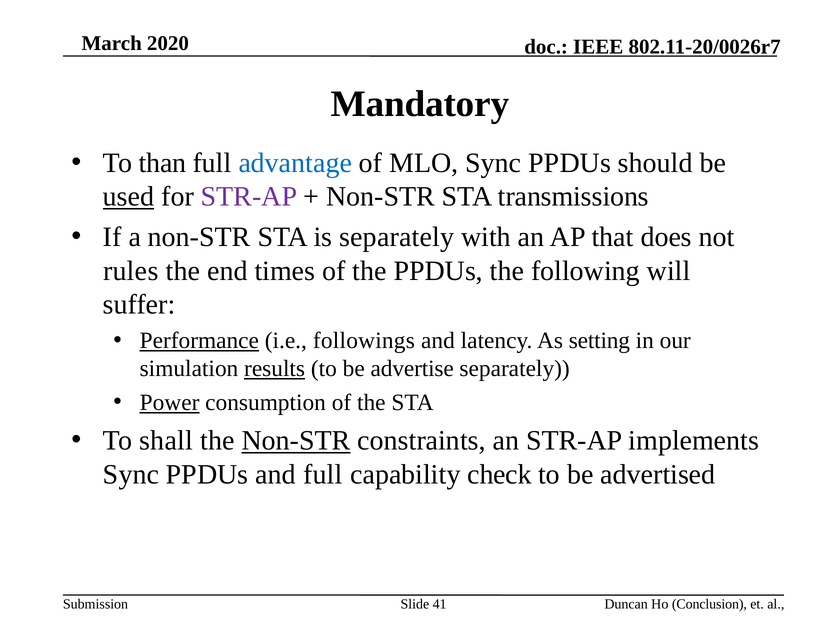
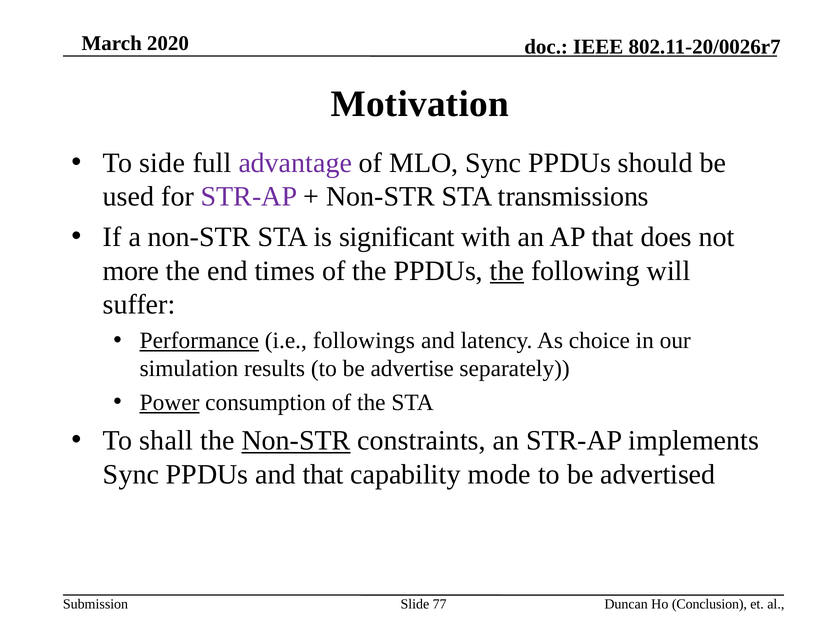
Mandatory: Mandatory -> Motivation (420, 104)
than: than -> side (162, 163)
advantage colour: blue -> purple (295, 163)
used underline: present -> none (129, 197)
is separately: separately -> significant (397, 237)
rules: rules -> more (131, 271)
the underline: none -> present (507, 271)
setting: setting -> choice (599, 341)
results underline: present -> none (275, 369)
and full: full -> that (323, 474)
check: check -> mode (499, 474)
41: 41 -> 77 (440, 604)
